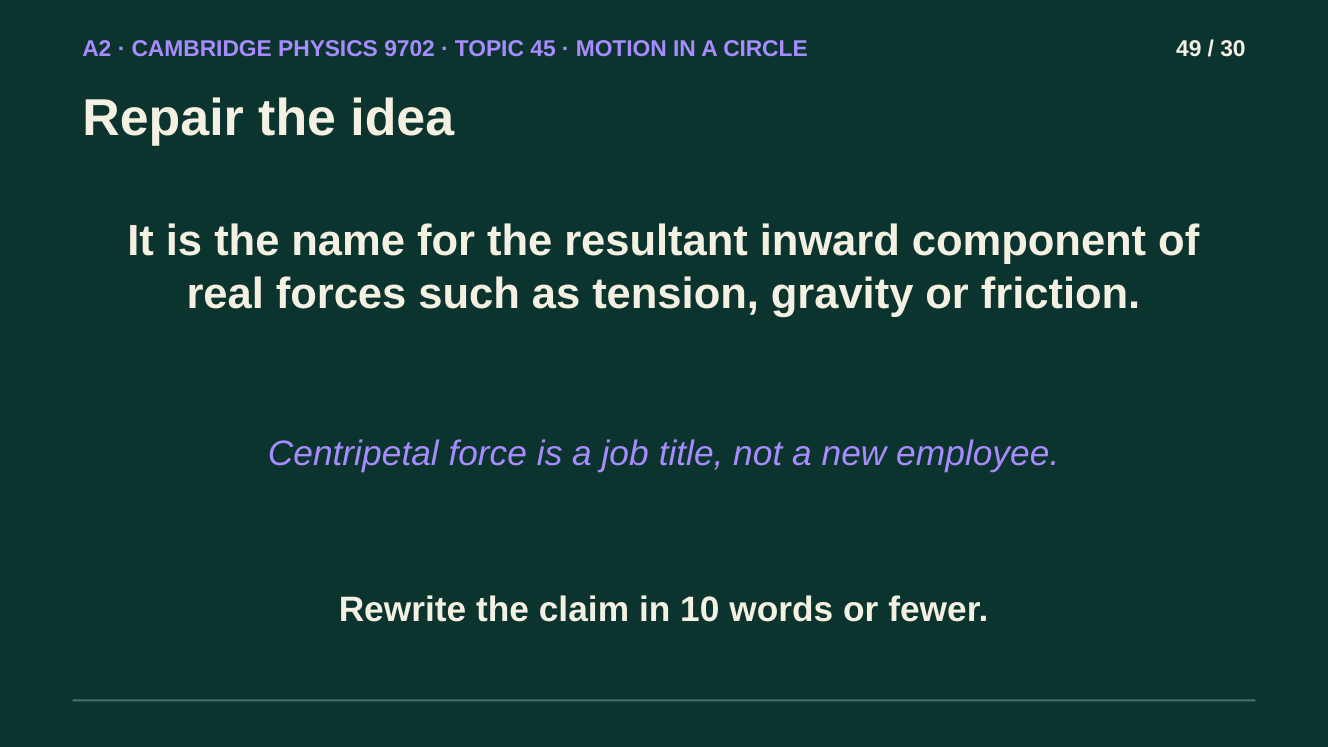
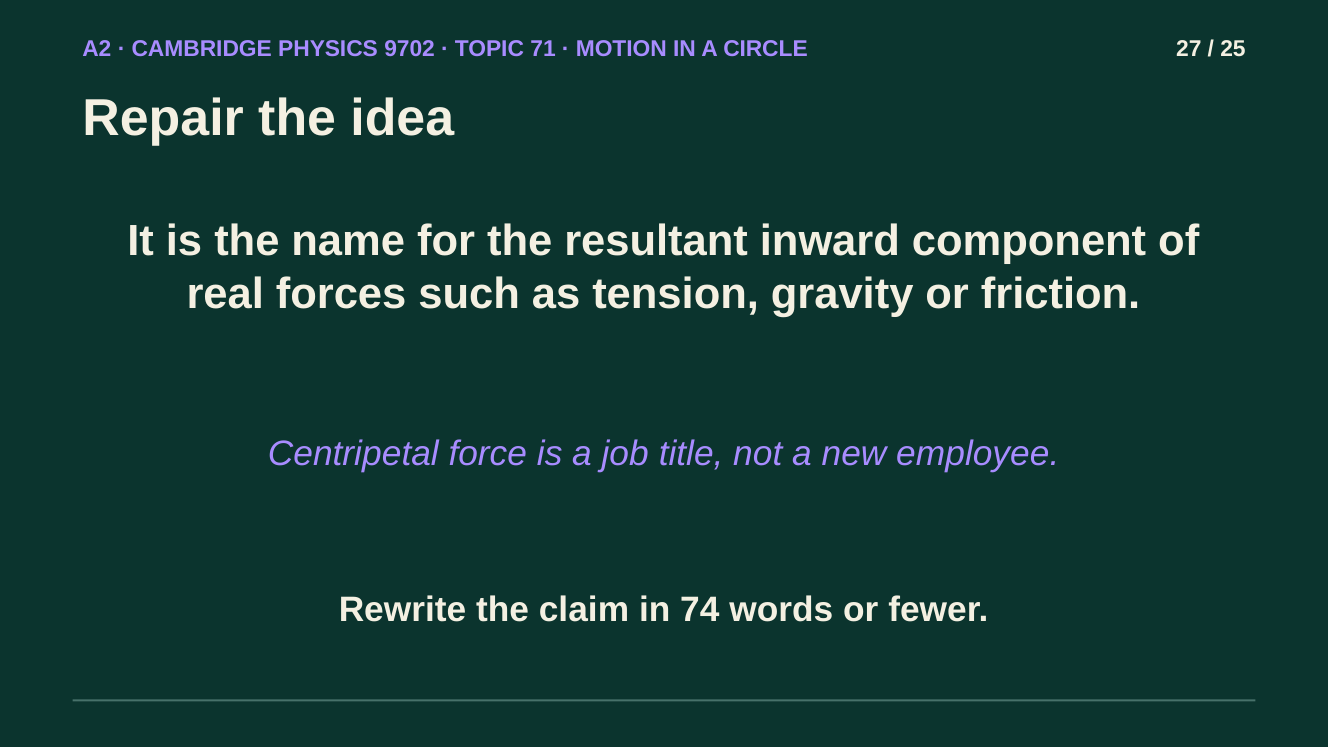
45: 45 -> 71 (543, 49)
49: 49 -> 27 (1189, 49)
30: 30 -> 25 (1233, 49)
10: 10 -> 74 (700, 610)
